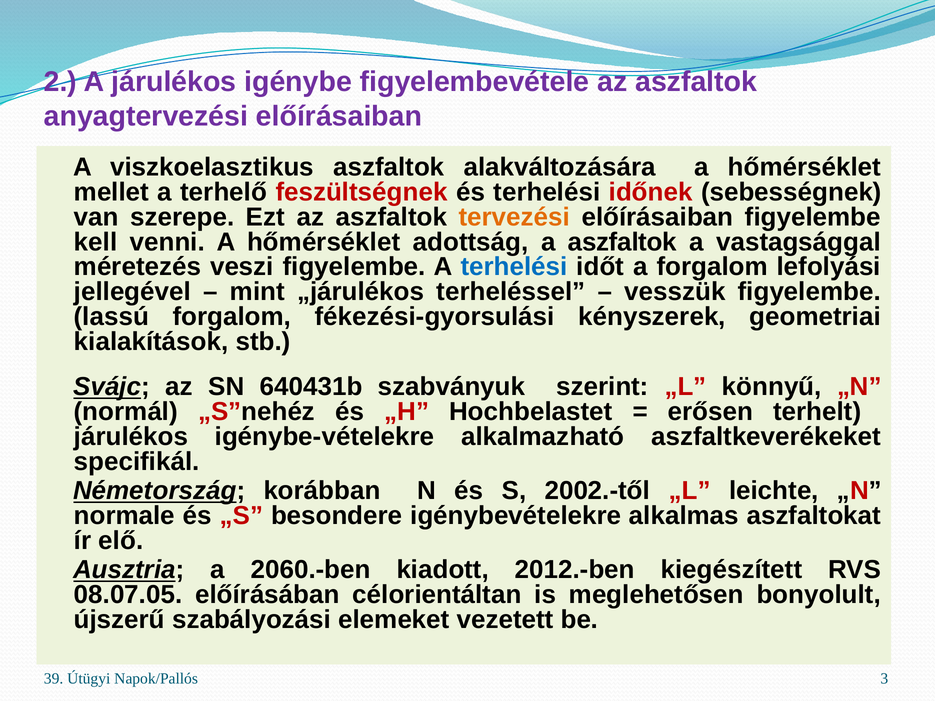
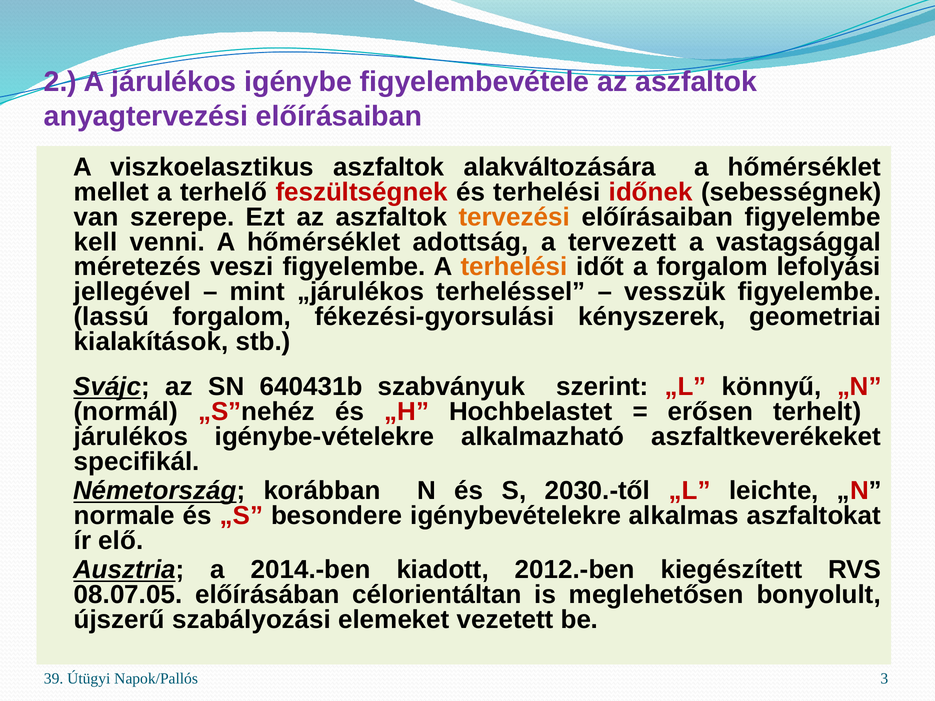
a aszfaltok: aszfaltok -> tervezett (622, 242)
terhelési colour: blue -> orange (514, 267)
2002.-től: 2002.-től -> 2030.-től (597, 491)
2060.-ben: 2060.-ben -> 2014.-ben (311, 570)
